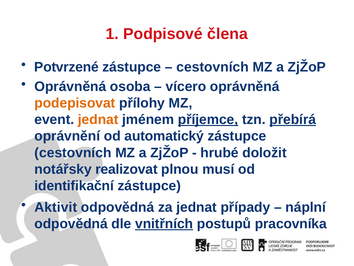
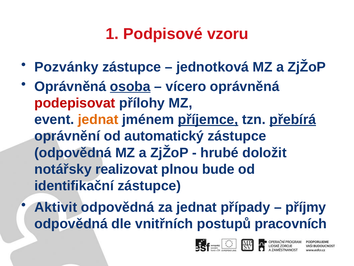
člena: člena -> vzoru (228, 34)
Potvrzené: Potvrzené -> Pozvánky (66, 67)
cestovních: cestovních -> jednotková (213, 67)
osoba underline: none -> present (130, 86)
podepisovat colour: orange -> red (75, 103)
cestovních: cestovních -> odpovědná (73, 152)
musí: musí -> bude (218, 169)
náplní: náplní -> příjmy (306, 207)
vnitřních underline: present -> none (164, 223)
pracovníka: pracovníka -> pracovních (291, 223)
